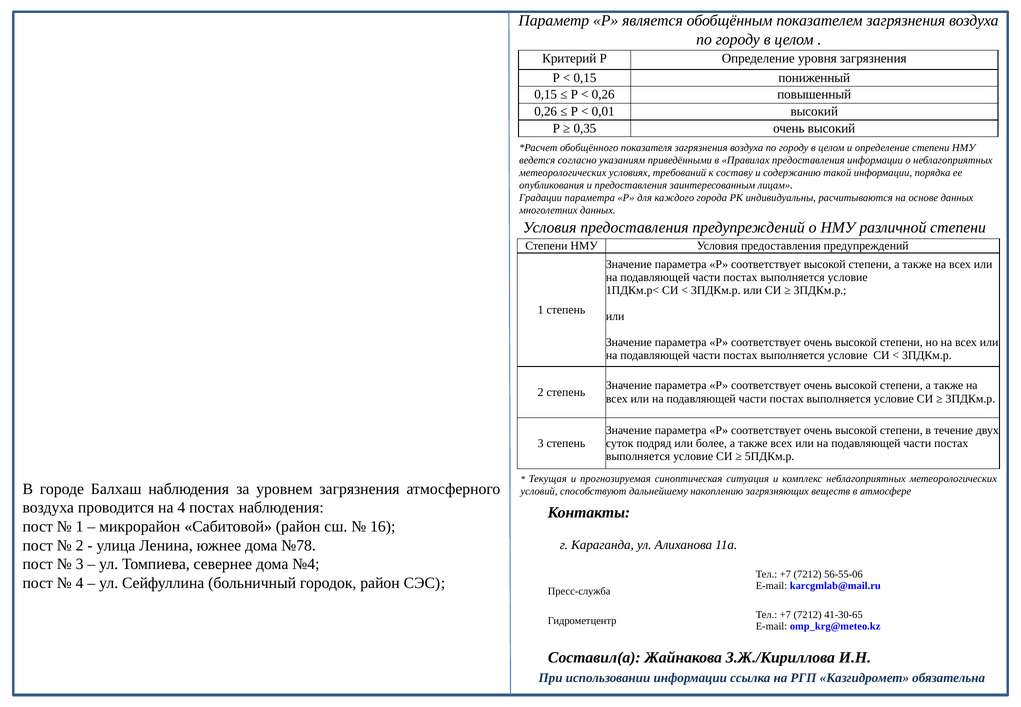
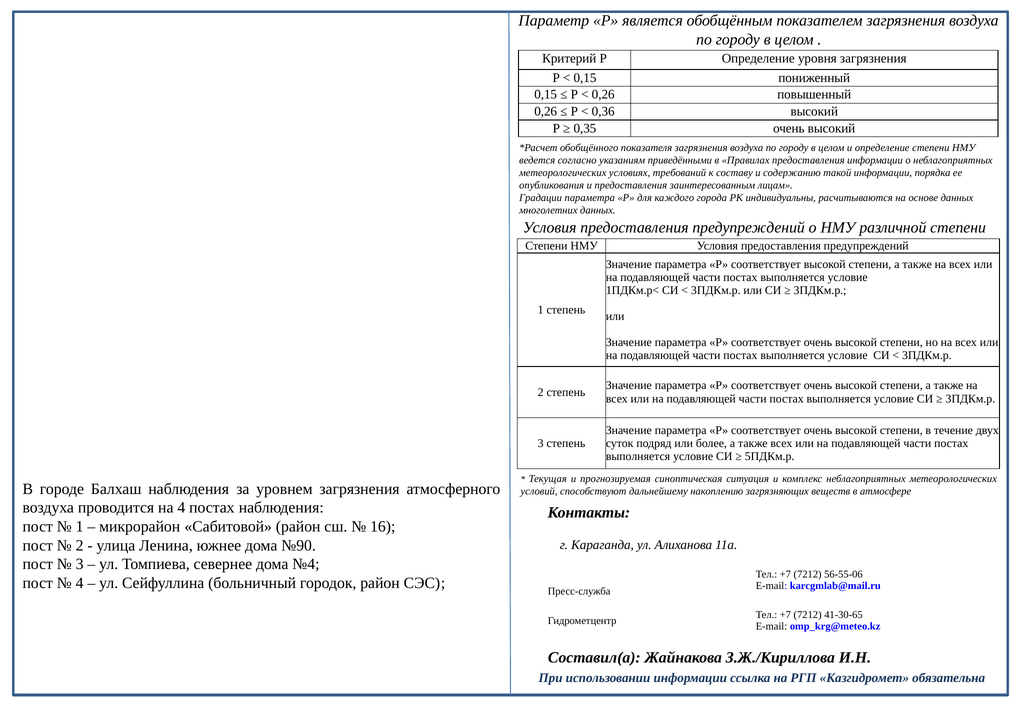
0,01: 0,01 -> 0,36 (603, 111)
№78: №78 -> №90 (299, 545)
